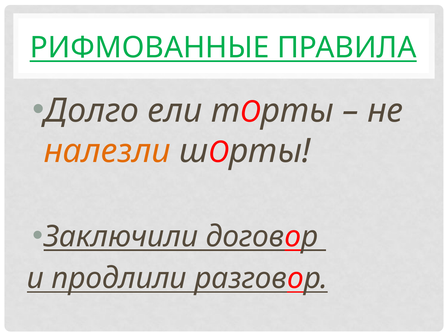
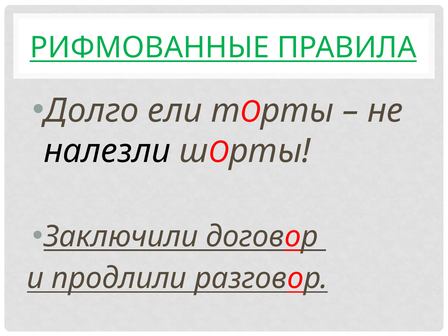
налезли colour: orange -> black (107, 151)
